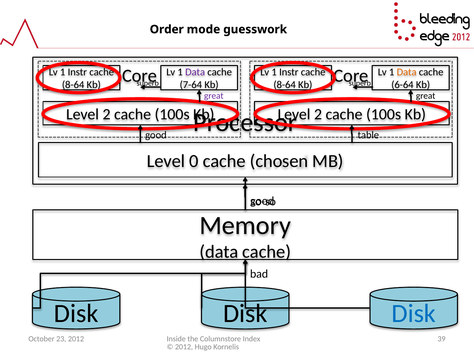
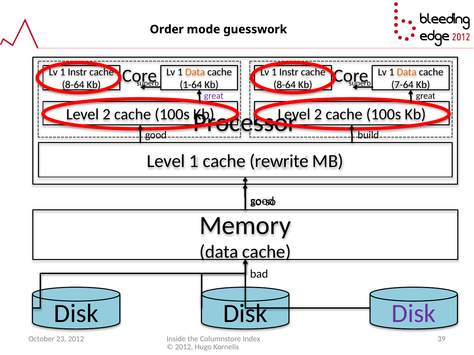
Data colour: purple -> orange (195, 72)
7-64: 7-64 -> 1-64 (191, 85)
6-64: 6-64 -> 7-64 (402, 85)
table: table -> build (368, 135)
Level 0: 0 -> 1 (194, 161)
chosen: chosen -> rewrite (279, 161)
Disk colour: blue -> purple (414, 314)
